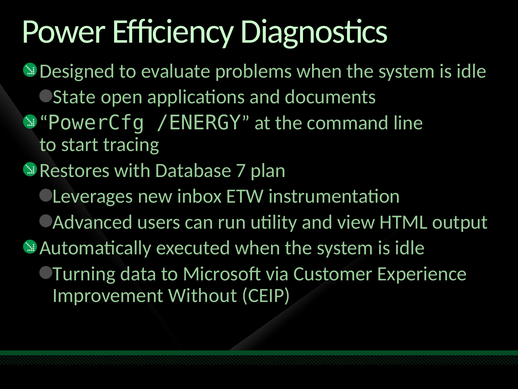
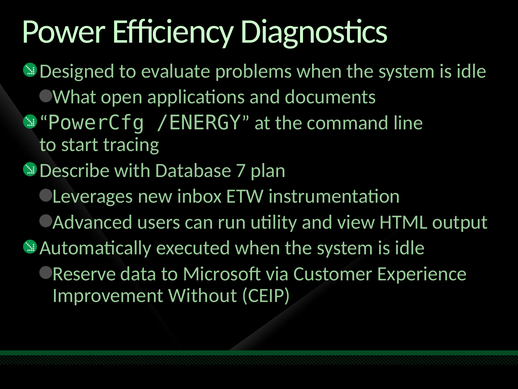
State: State -> What (74, 97)
Restores: Restores -> Describe (75, 170)
Turning: Turning -> Reserve (84, 273)
